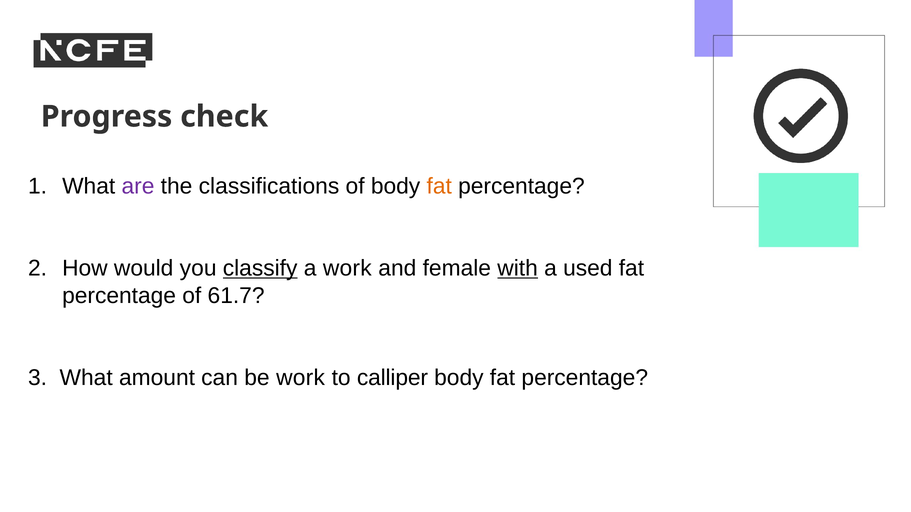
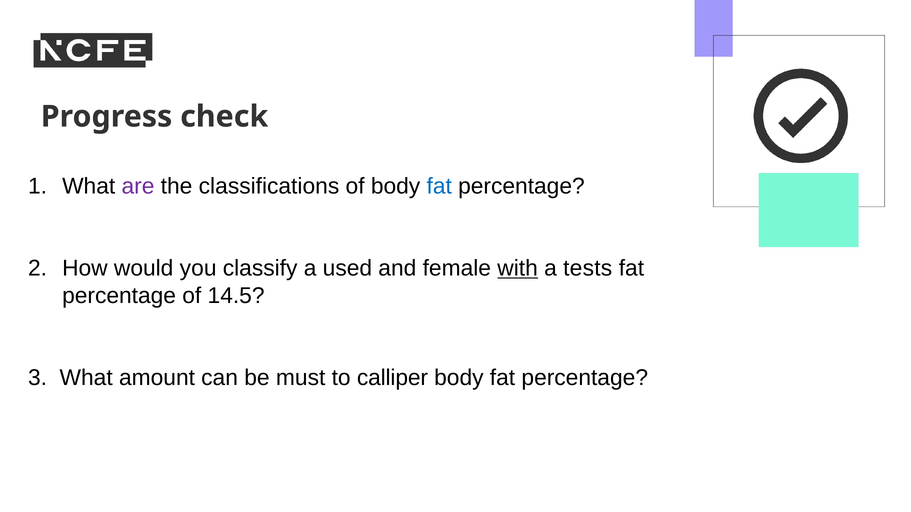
fat colour: orange -> blue (439, 187)
classify underline: present -> none (260, 268)
a work: work -> used (347, 268)
used: used -> tests (588, 268)
61.7: 61.7 -> 14.5 (236, 296)
be work: work -> must (301, 378)
